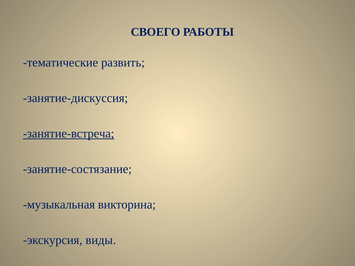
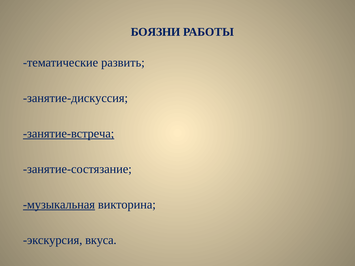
СВОЕГО: СВОЕГО -> БОЯЗНИ (156, 32)
музыкальная underline: none -> present (59, 205)
виды: виды -> вкуса (101, 240)
